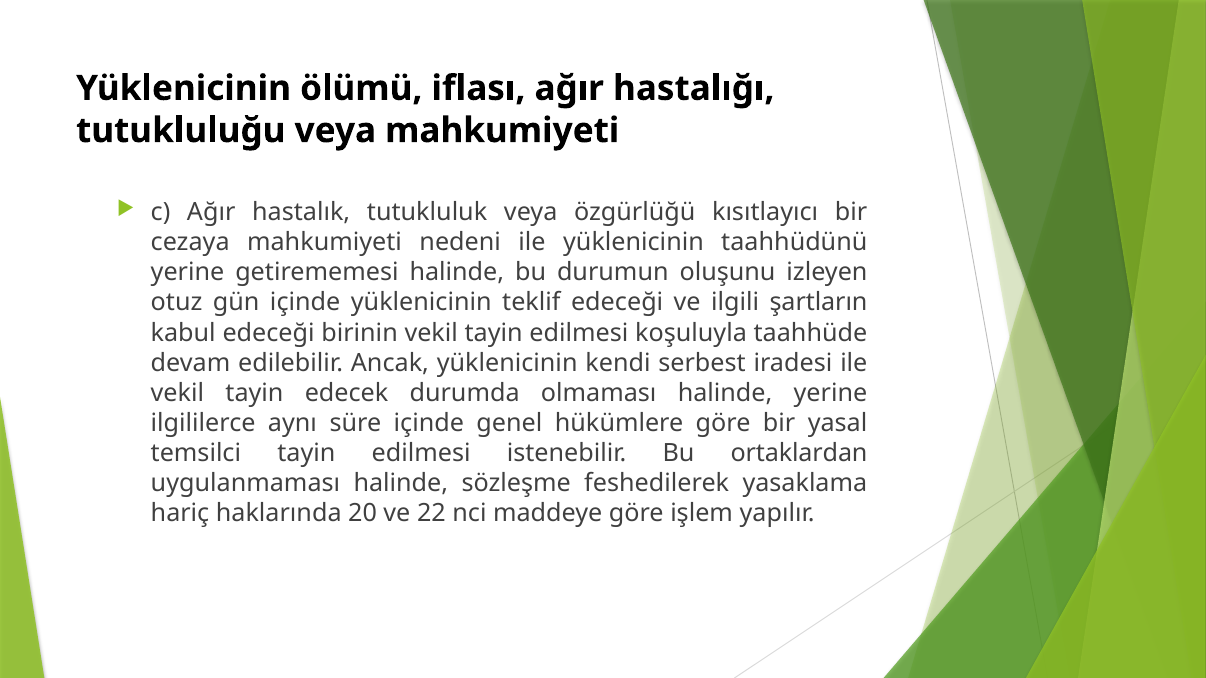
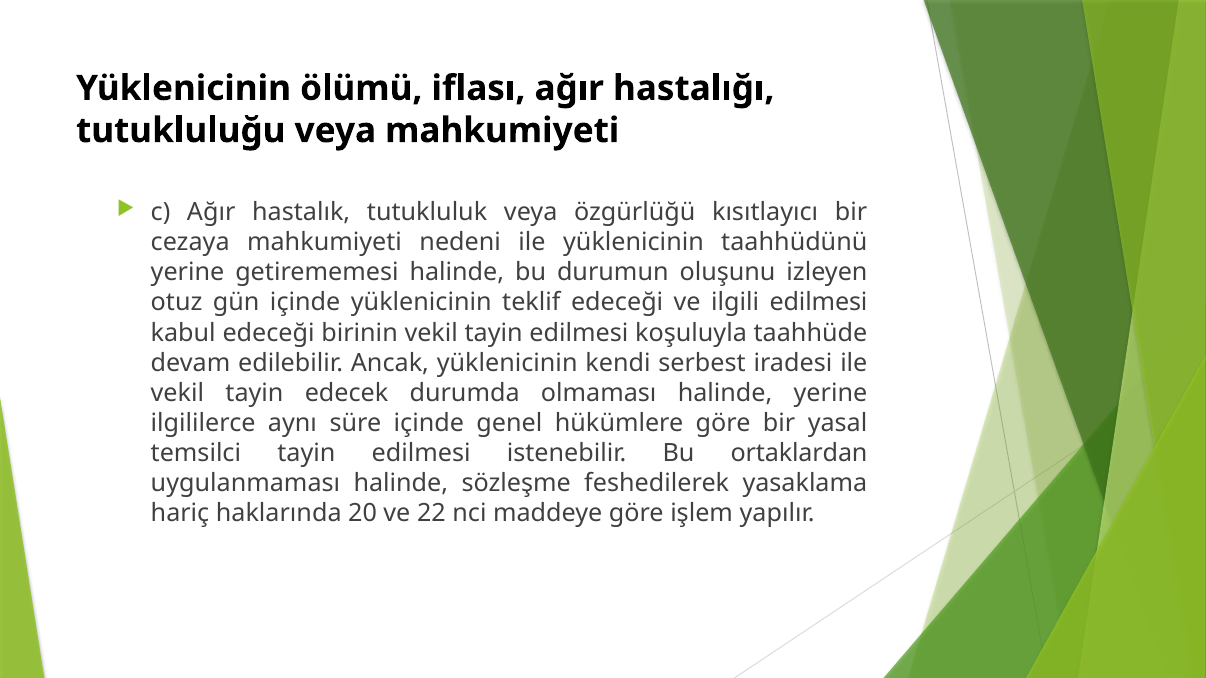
ilgili şartların: şartların -> edilmesi (819, 303)
